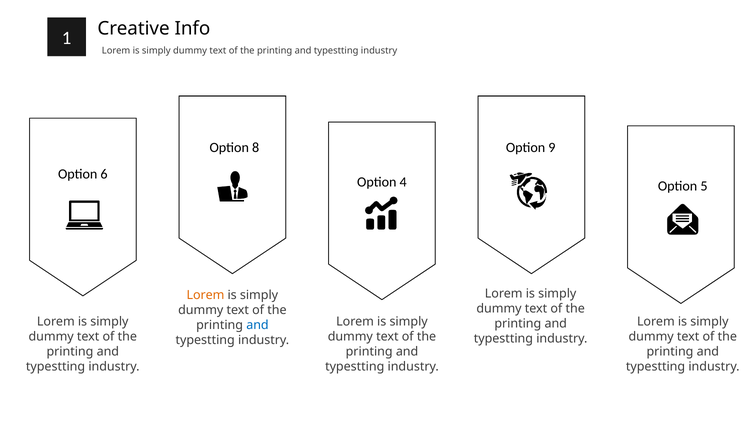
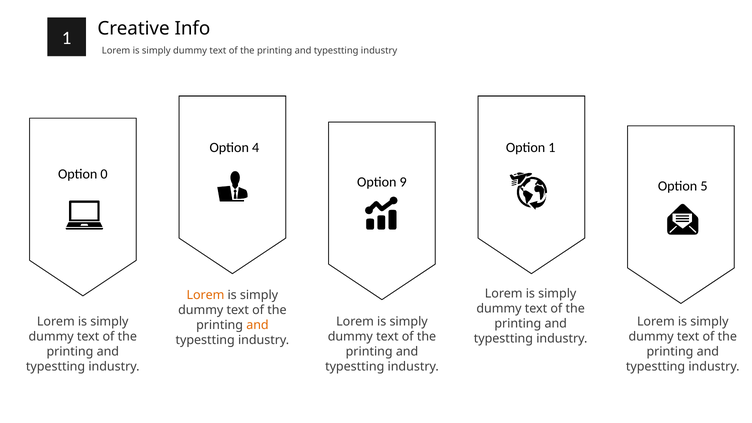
8: 8 -> 4 (256, 147)
Option 9: 9 -> 1 (552, 147)
6: 6 -> 0 (104, 174)
4: 4 -> 9 (403, 182)
and colour: blue -> orange (258, 325)
